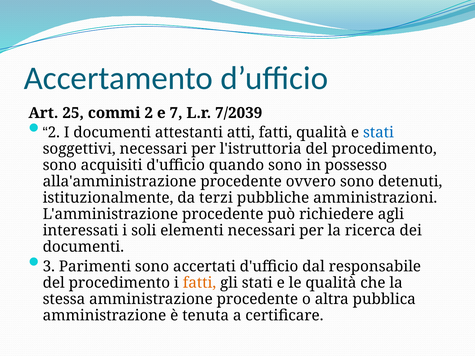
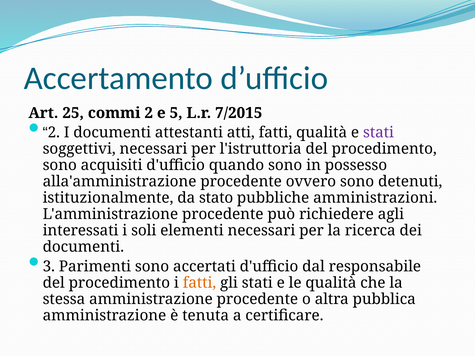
7: 7 -> 5 (176, 113)
7/2039: 7/2039 -> 7/2015 (239, 113)
stati colour: blue -> purple (378, 132)
terzi: terzi -> stato (216, 198)
